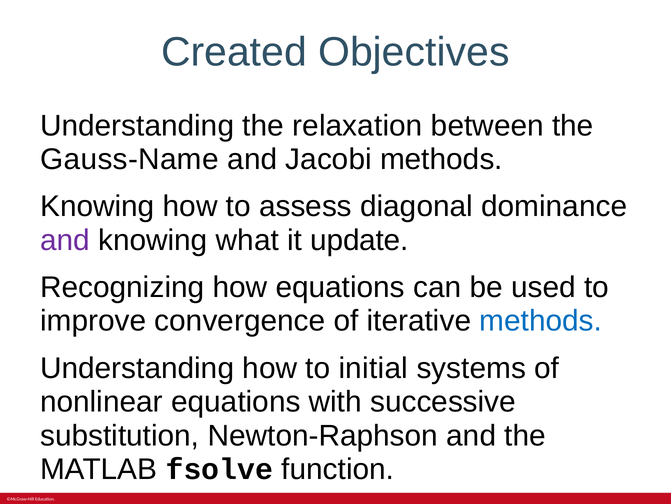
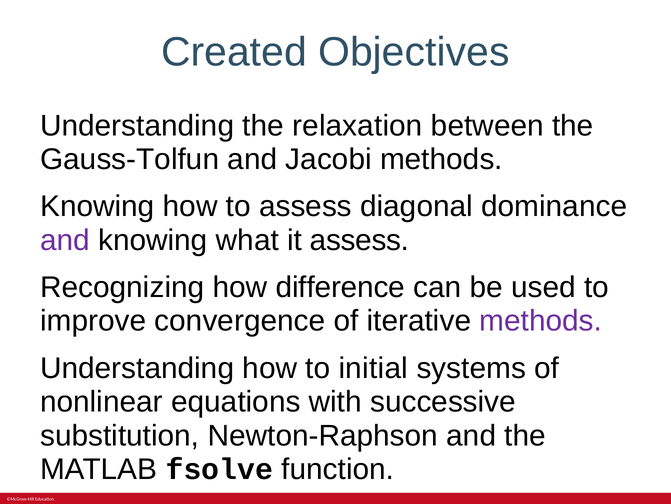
Gauss-Name: Gauss-Name -> Gauss-Tolfun (130, 159)
it update: update -> assess (359, 240)
how equations: equations -> difference (340, 287)
methods colour: blue -> purple (541, 321)
